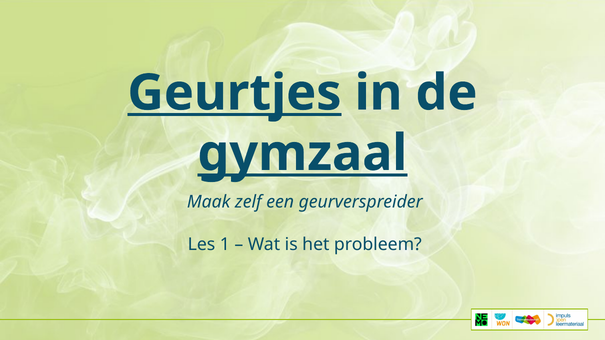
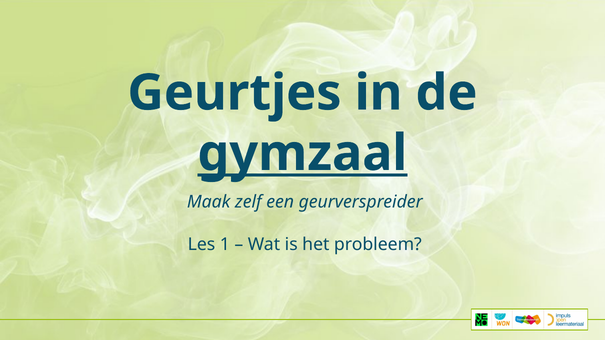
Geurtjes underline: present -> none (234, 93)
